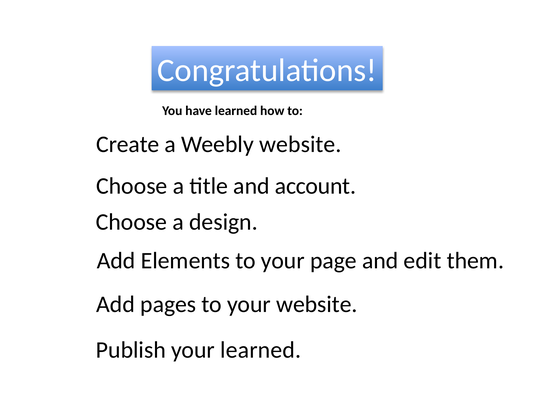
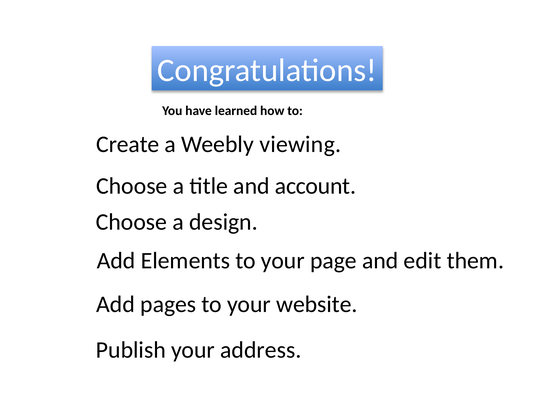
Weebly website: website -> viewing (300, 145)
your learned: learned -> address (261, 350)
